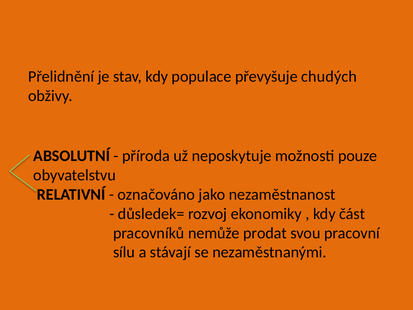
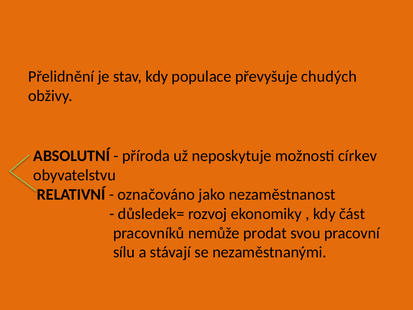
pouze: pouze -> církev (358, 156)
